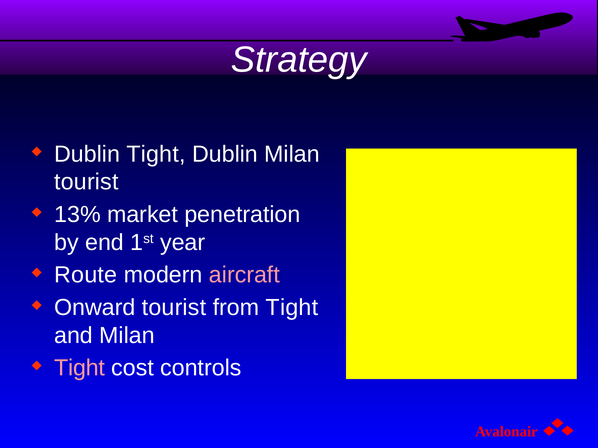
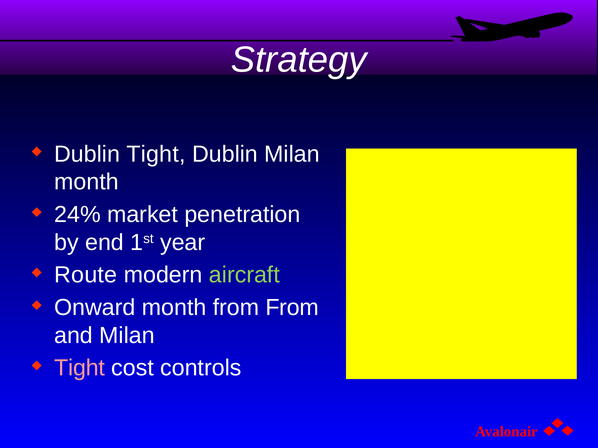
tourist: tourist -> month (86, 182)
13%: 13% -> 24% (77, 215)
aircraft colour: pink -> light green (244, 275)
Onward tourist: tourist -> month (174, 308)
from Tight: Tight -> From (292, 308)
